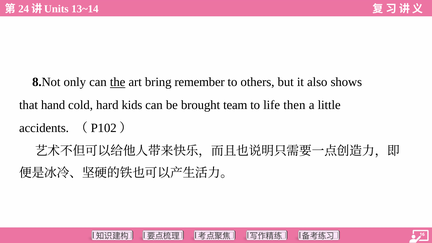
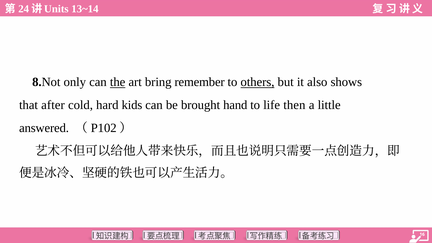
others underline: none -> present (257, 82)
hand: hand -> after (53, 105)
team: team -> hand (235, 105)
accidents: accidents -> answered (44, 128)
